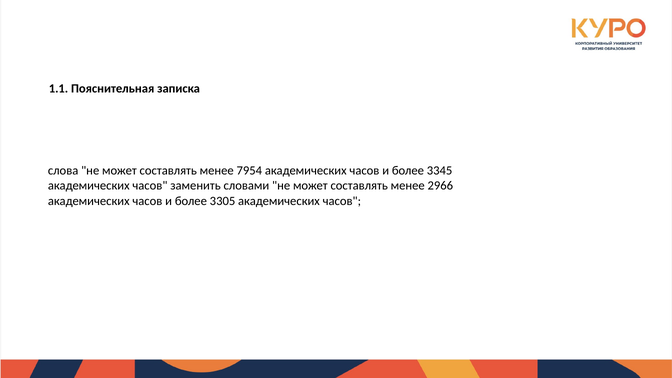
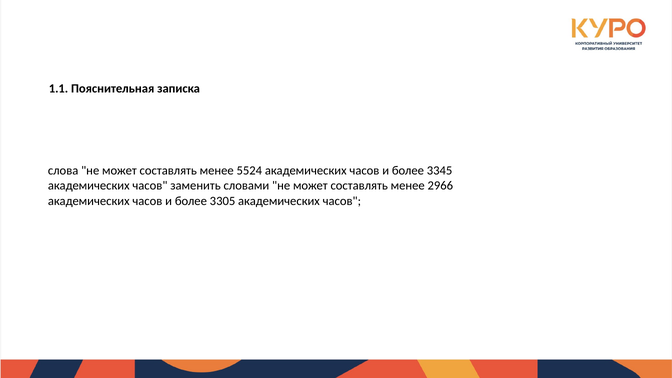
7954: 7954 -> 5524 (249, 171)
